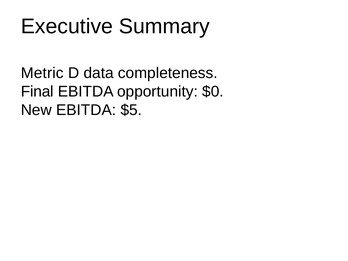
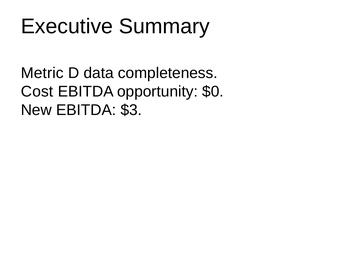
Final: Final -> Cost (37, 92)
$5: $5 -> $3 (131, 110)
